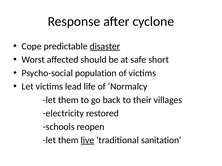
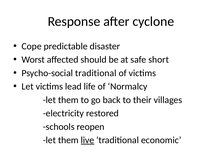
disaster underline: present -> none (105, 46)
Psycho-social population: population -> traditional (96, 73)
sanitation: sanitation -> economic (161, 141)
